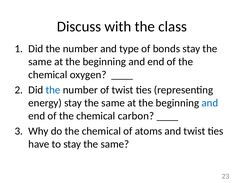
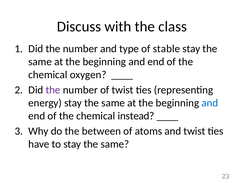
bonds: bonds -> stable (166, 49)
the colour: blue -> purple (53, 90)
carbon: carbon -> instead (136, 116)
do the chemical: chemical -> between (101, 131)
